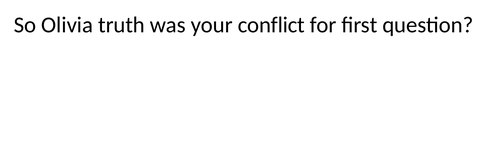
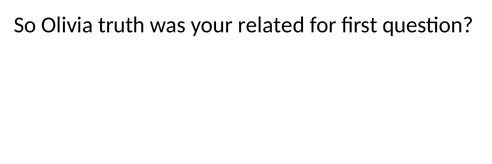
conflict: conflict -> related (271, 25)
